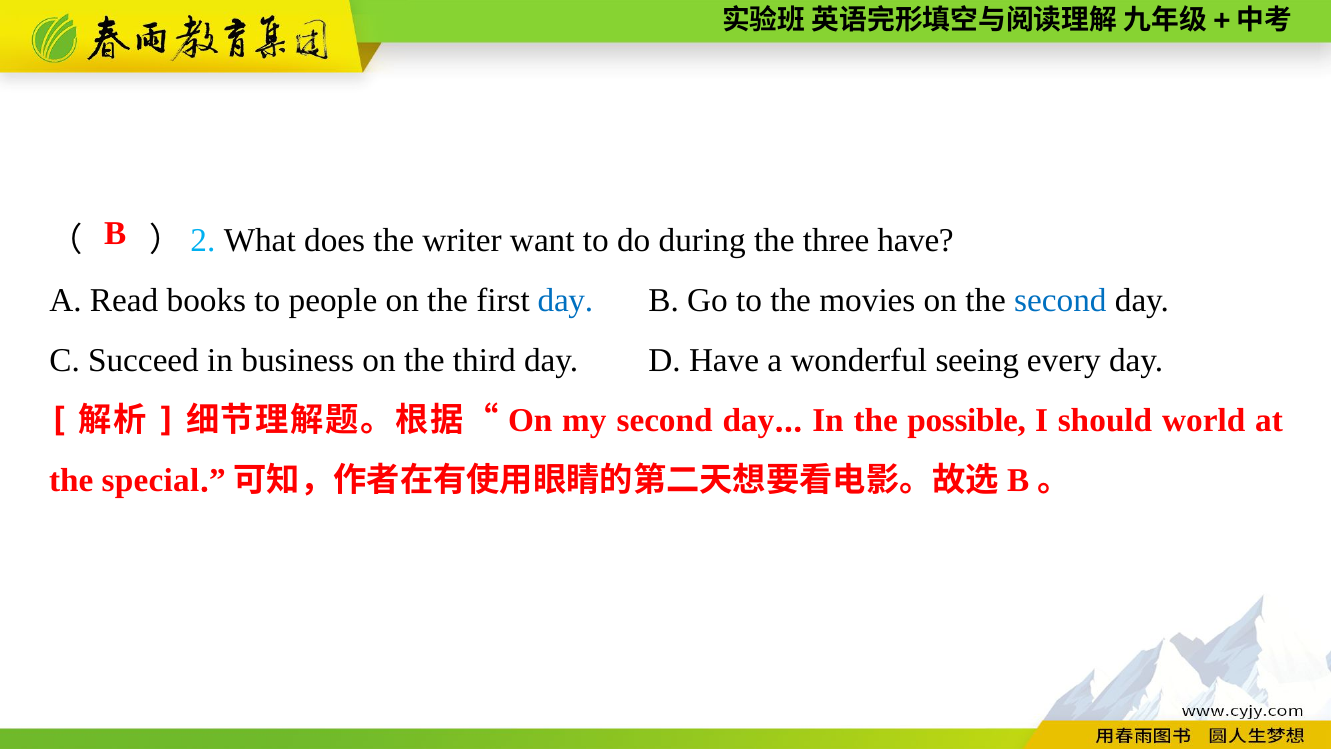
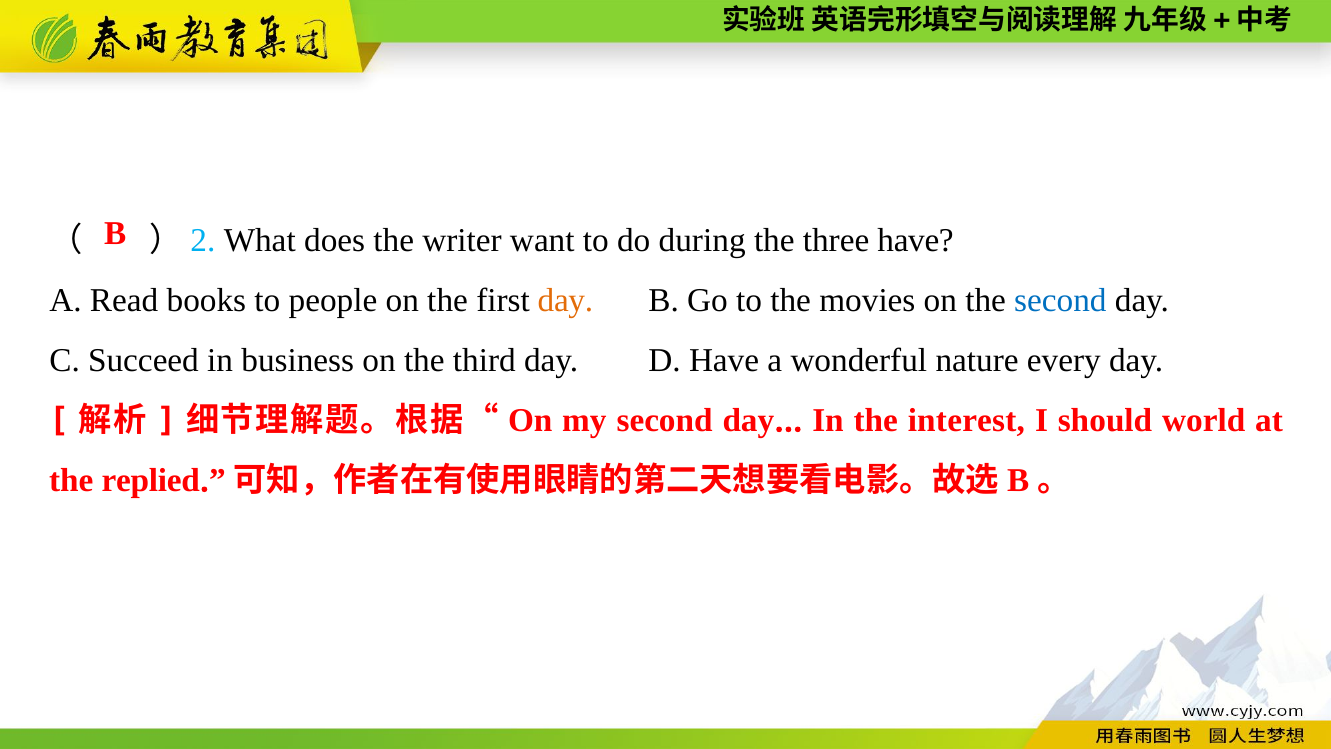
day colour: blue -> orange (565, 301)
seeing: seeing -> nature (977, 361)
possible: possible -> interest (966, 421)
special: special -> replied (151, 481)
